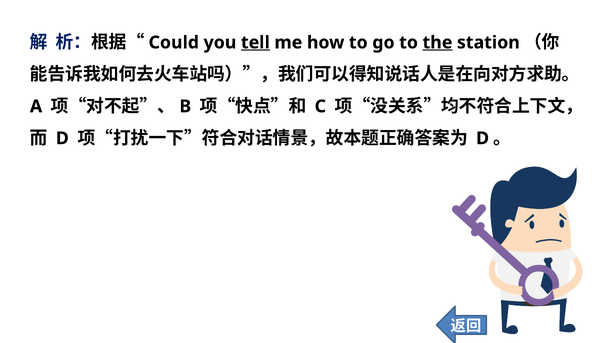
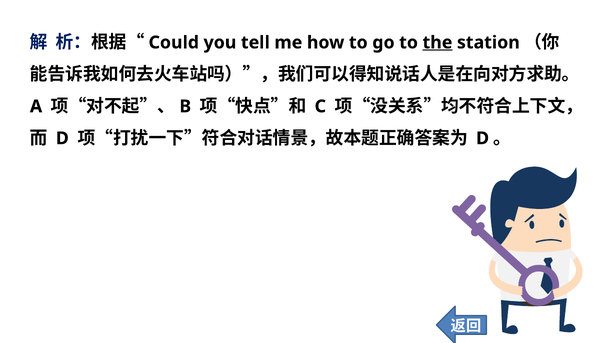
tell underline: present -> none (255, 42)
